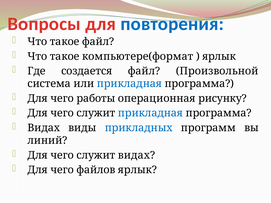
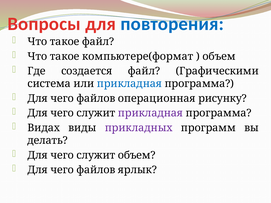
ярлык: ярлык -> объем (219, 56)
Произвольной: Произвольной -> Графическими (217, 71)
работы: работы -> файлов (96, 99)
прикладная colour: blue -> purple (150, 113)
прикладных colour: blue -> purple (139, 128)
линий: линий -> делать (47, 141)
служит видах: видах -> объем (137, 155)
